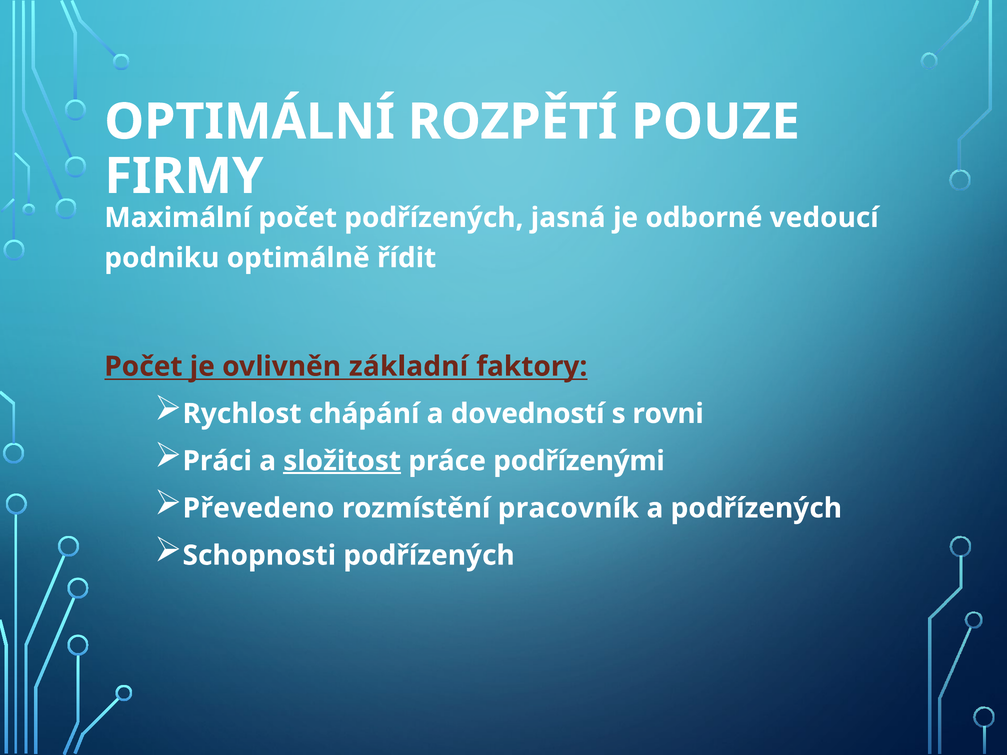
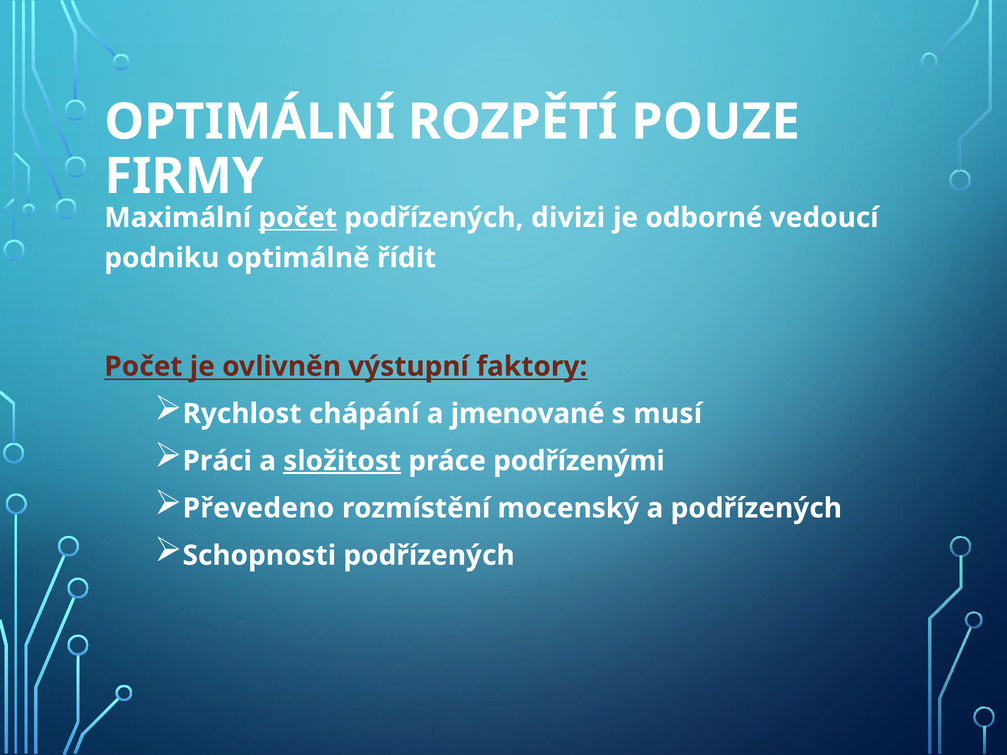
počet underline: none -> present (298, 218)
jasná: jasná -> divizi (568, 218)
základní: základní -> výstupní (409, 367)
dovedností: dovedností -> jmenované (528, 414)
rovni: rovni -> musí (668, 414)
pracovník: pracovník -> mocenský (568, 508)
